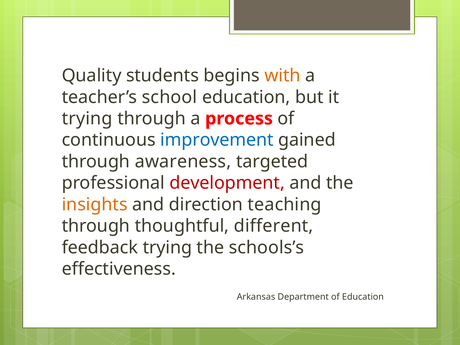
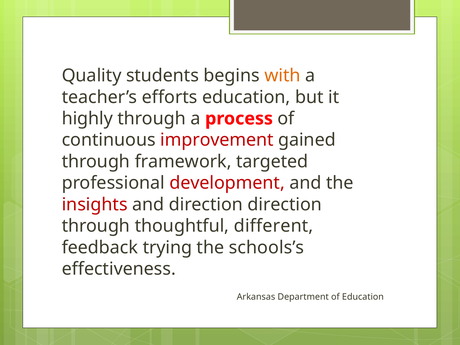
school: school -> efforts (170, 97)
trying: trying -> highly (87, 119)
improvement colour: blue -> red (217, 140)
awareness: awareness -> framework (183, 162)
insights colour: orange -> red (95, 205)
direction teaching: teaching -> direction (285, 205)
